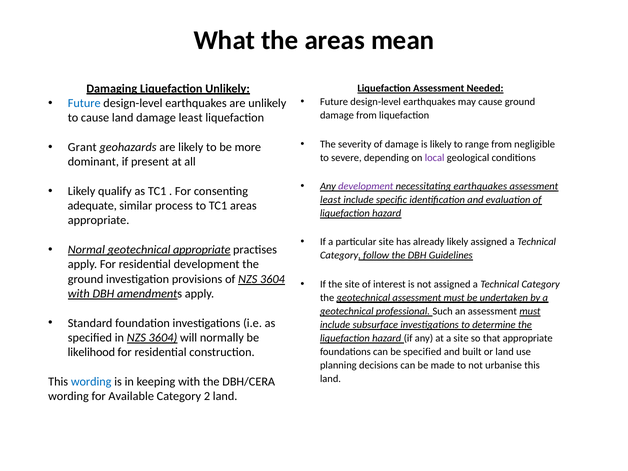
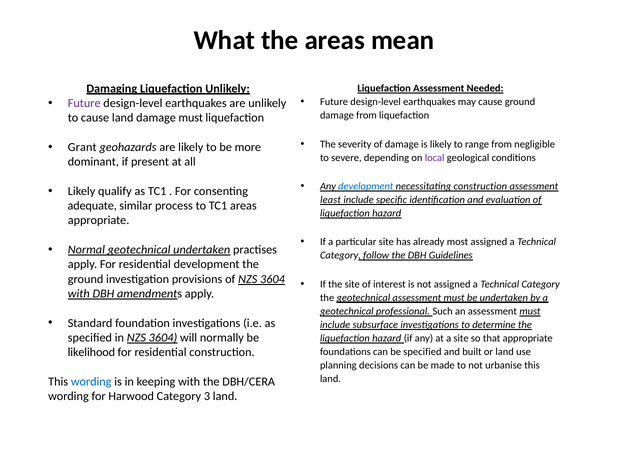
Future colour: blue -> purple (84, 103)
damage least: least -> must (191, 118)
development colour: purple -> blue (366, 186)
necessitating earthquakes: earthquakes -> construction (480, 186)
already likely: likely -> most (458, 242)
geotechnical appropriate: appropriate -> undertaken (202, 250)
Available: Available -> Harwood (131, 396)
2: 2 -> 3 (207, 396)
